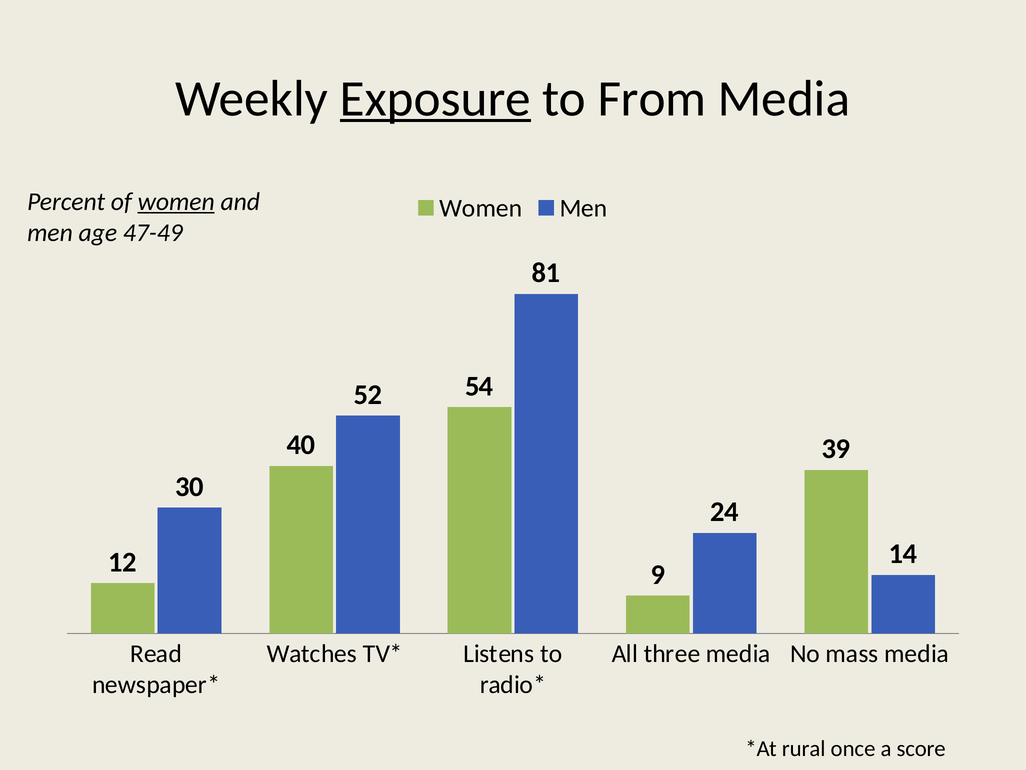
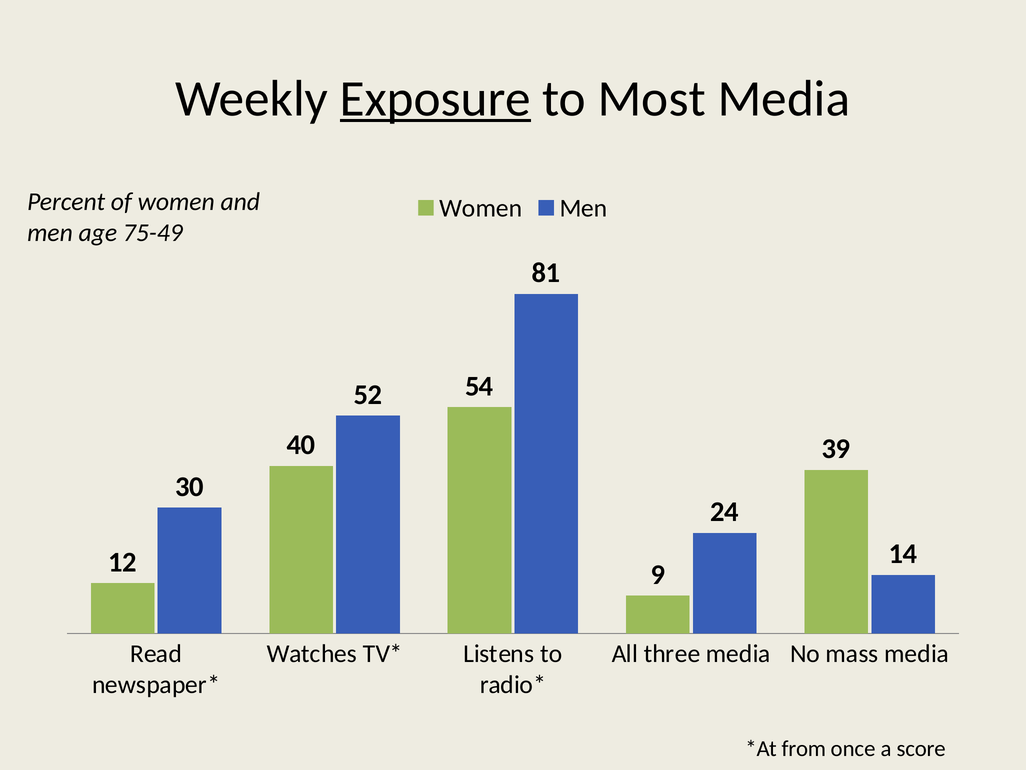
From: From -> Most (652, 99)
women underline: present -> none (176, 202)
47-49: 47-49 -> 75-49 (153, 233)
rural: rural -> from (804, 748)
